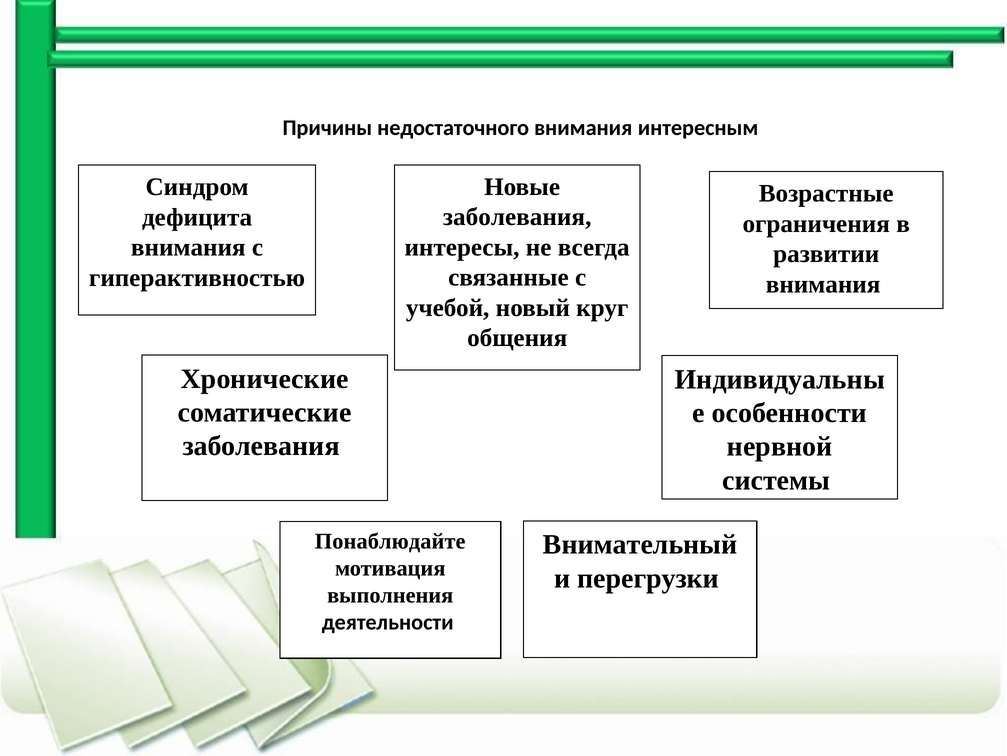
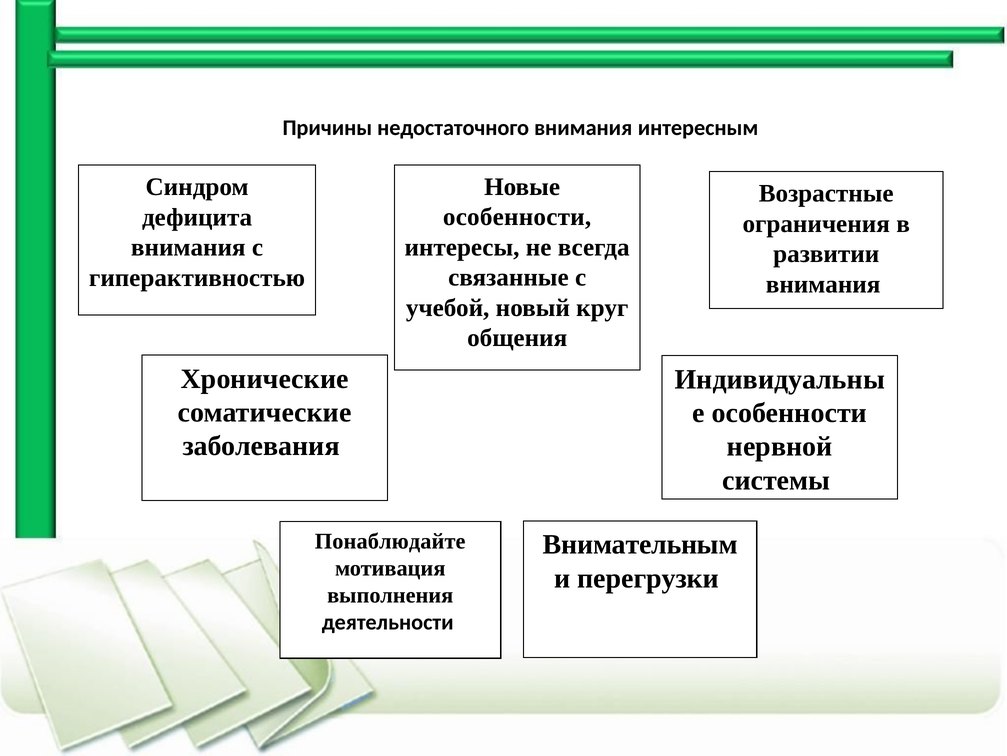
заболевания: заболевания -> особенности (517, 217)
Внимательный: Внимательный -> Внимательным (640, 544)
